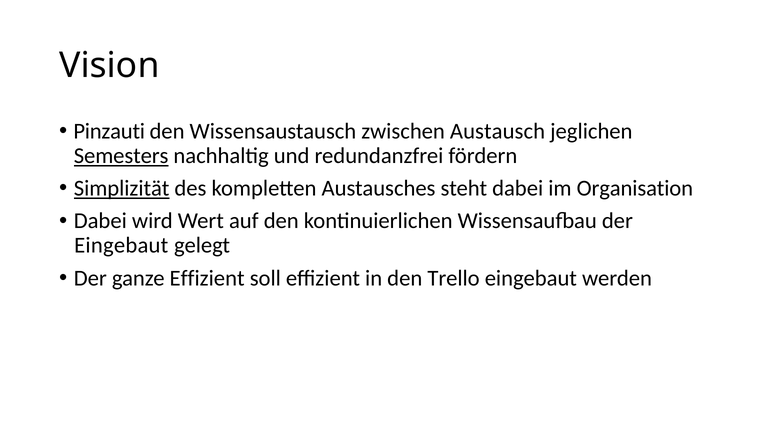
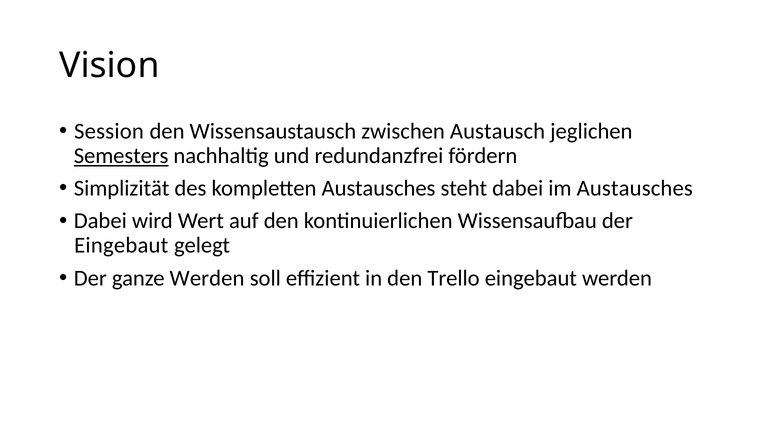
Pinzauti: Pinzauti -> Session (109, 131)
Simplizität underline: present -> none (122, 188)
im Organisation: Organisation -> Austausches (635, 188)
ganze Effizient: Effizient -> Werden (207, 278)
